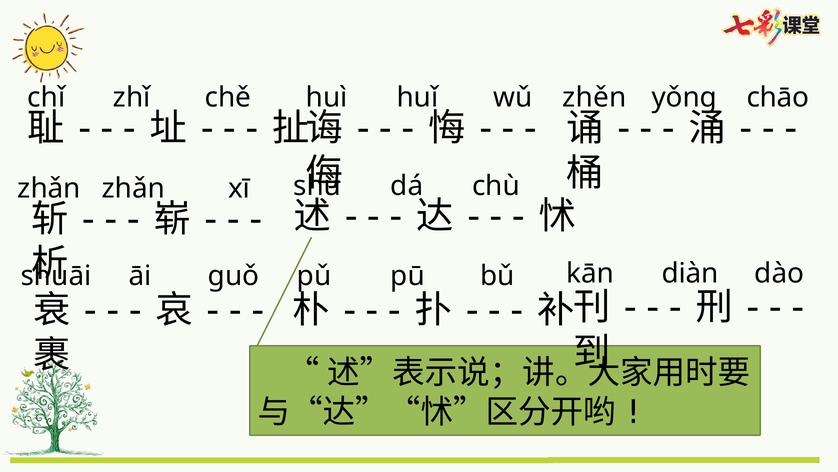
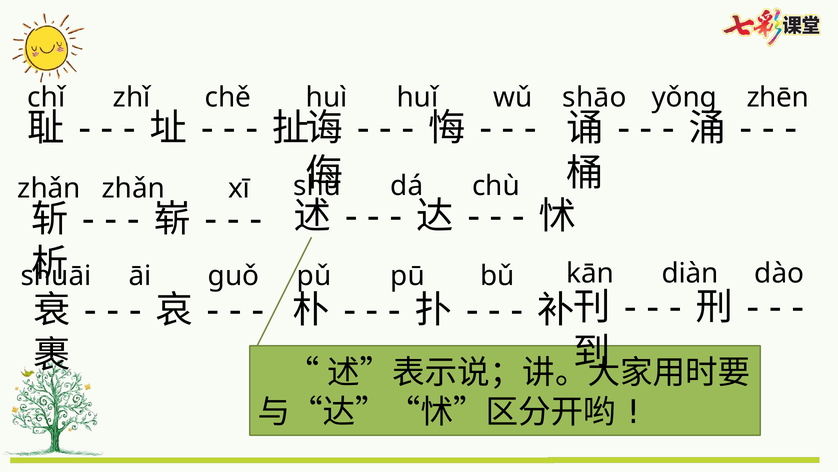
zhěn: zhěn -> shāo (594, 97)
chāo: chāo -> zhēn (778, 97)
